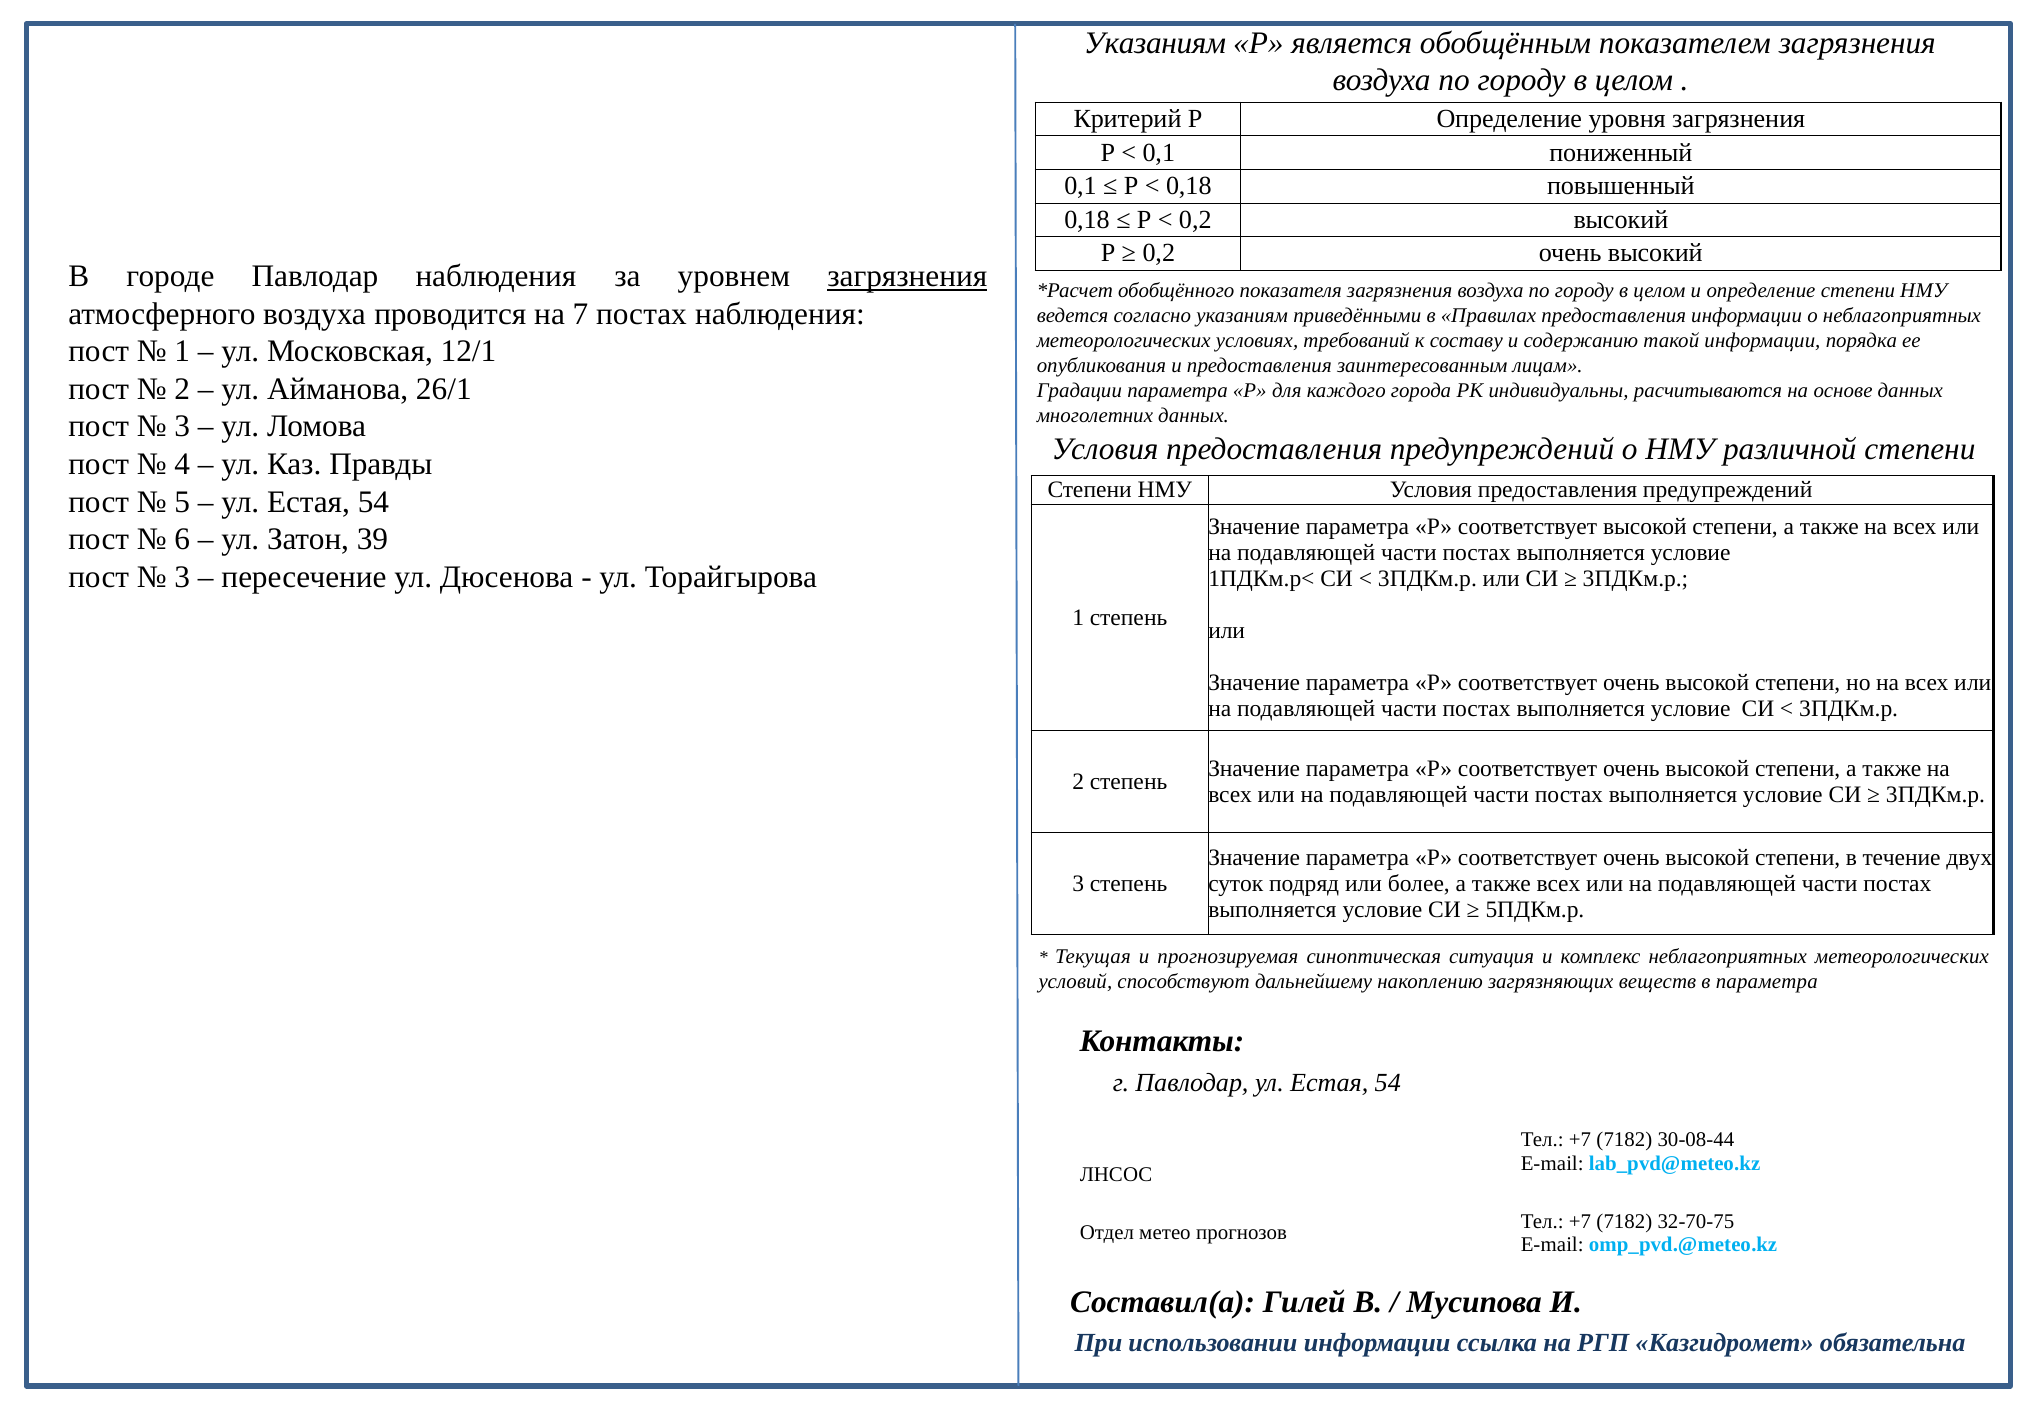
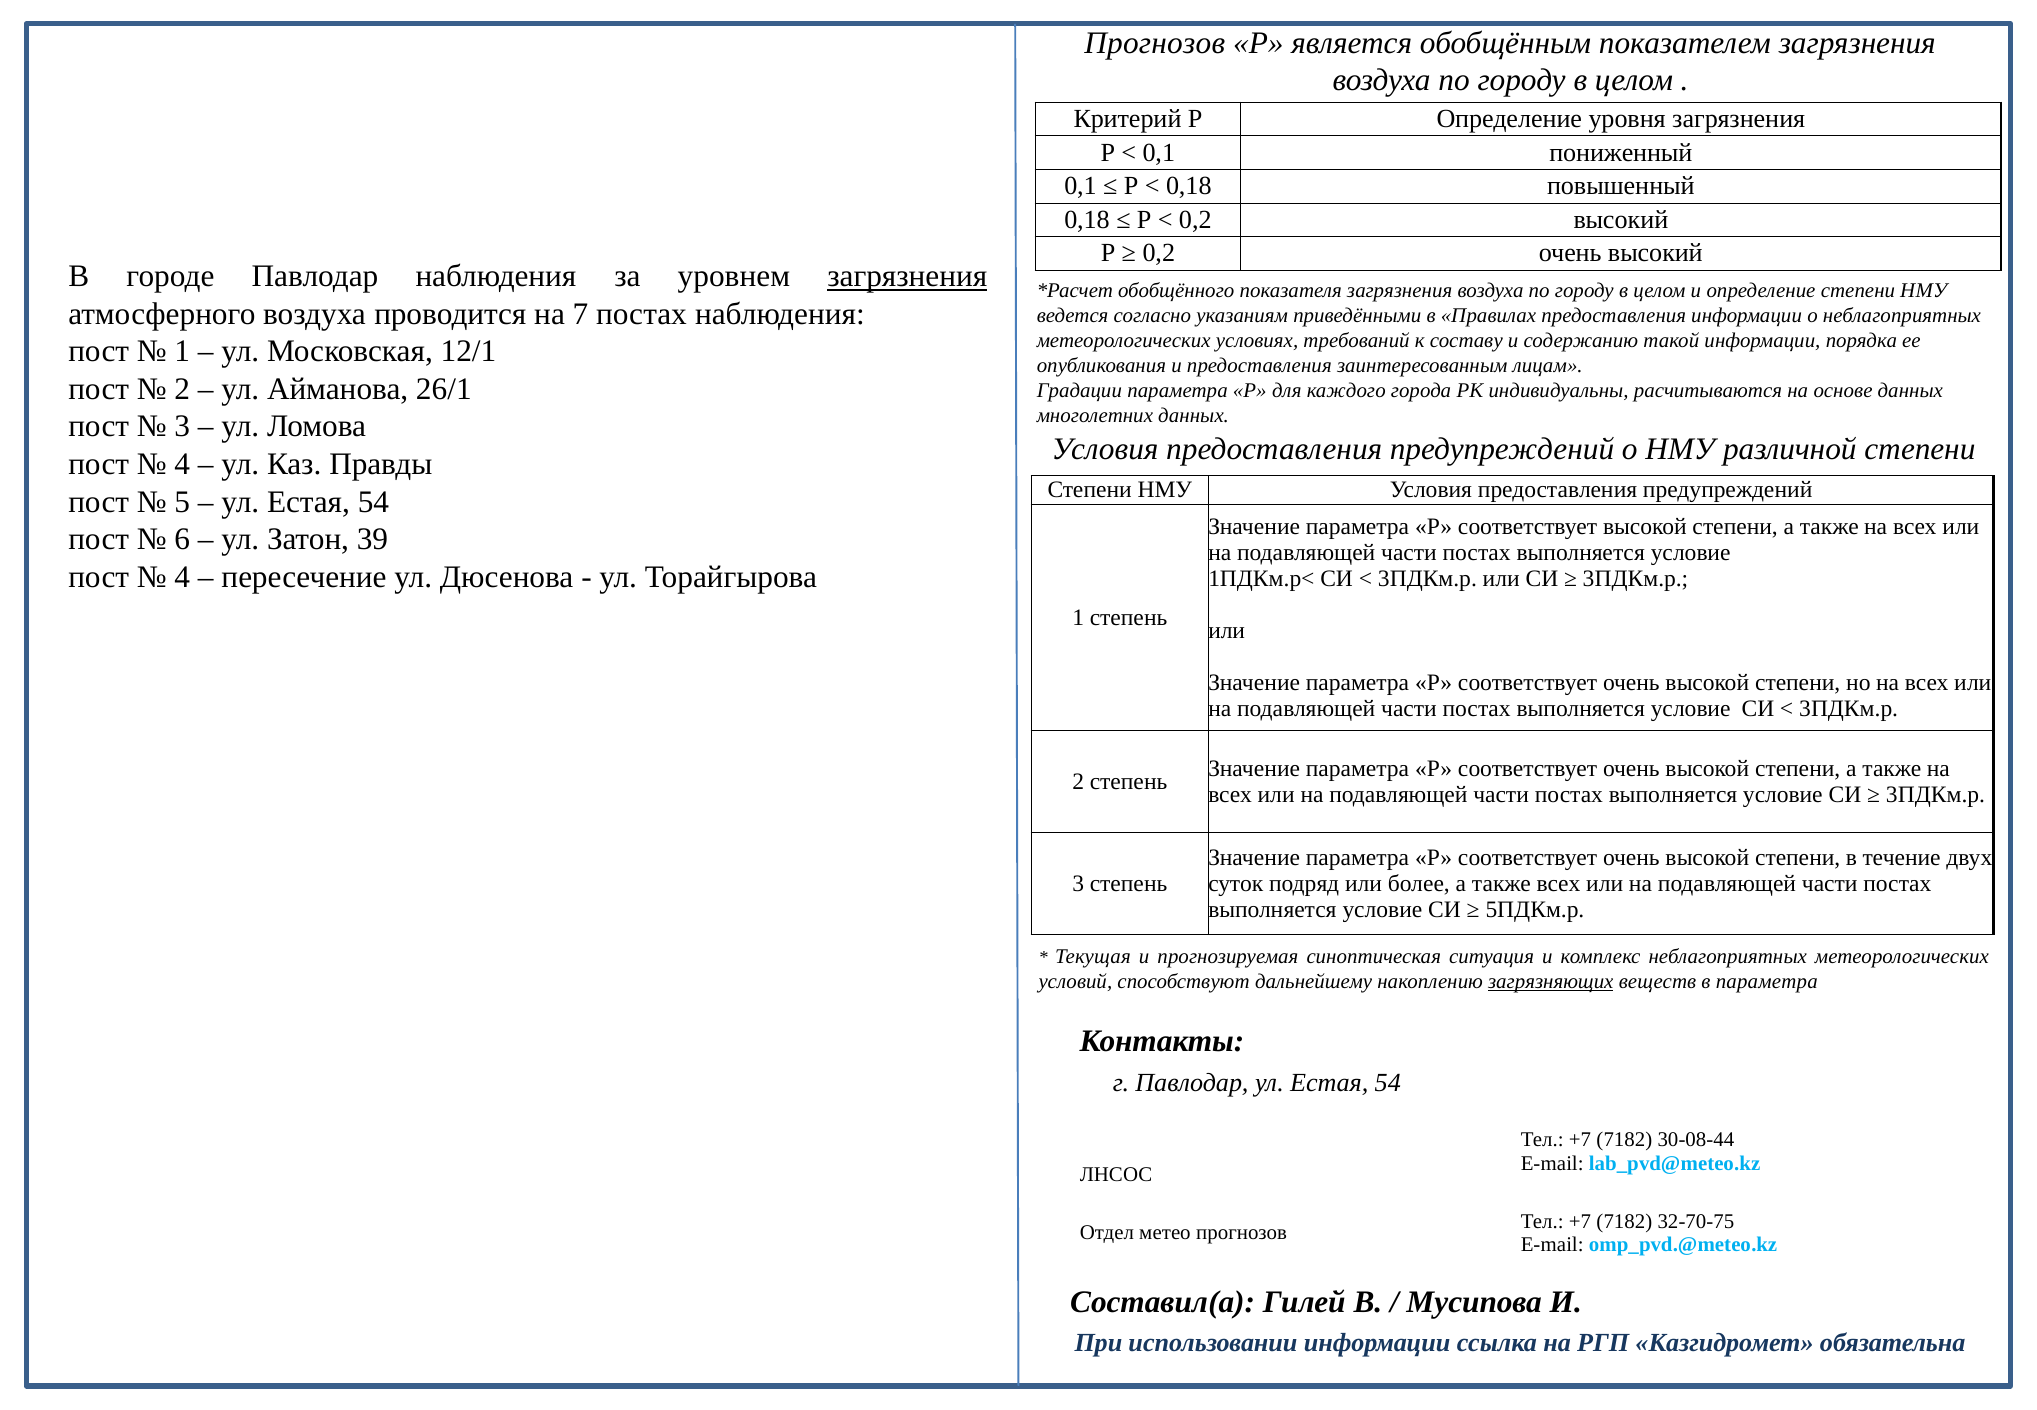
Указаниям: Указаниям -> Прогнозов (1155, 43)
3: 3 -> 4 (182, 577)
загрязняющих underline: none -> present (1551, 982)
